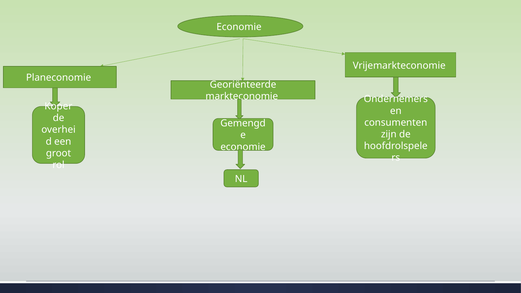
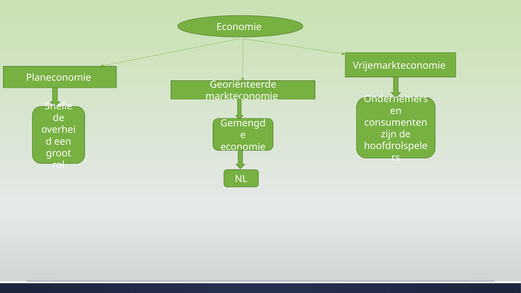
Koper: Koper -> Snelle (58, 106)
